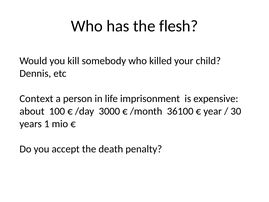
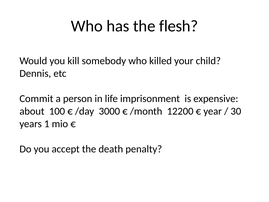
Context: Context -> Commit (36, 99)
36100: 36100 -> 12200 (180, 111)
